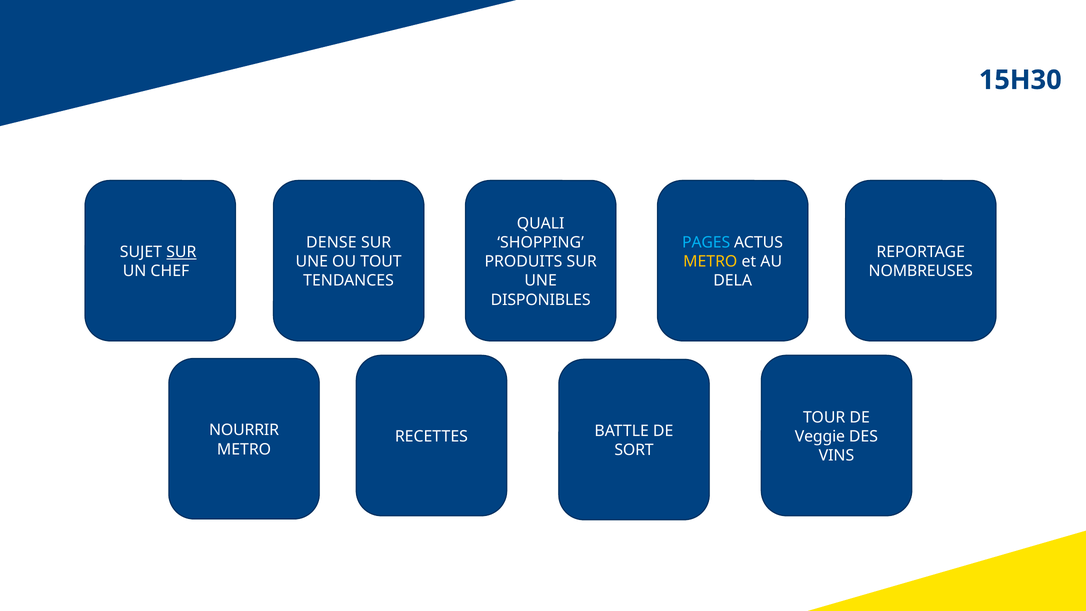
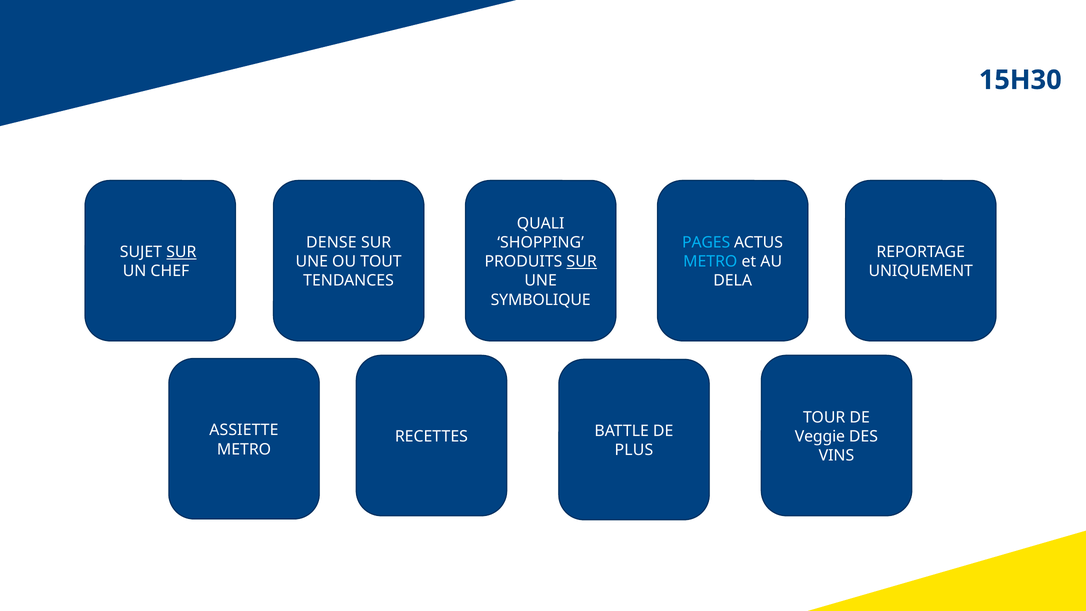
SUR underline: none -> present (582, 262)
METRO colour: yellow -> light blue (710, 262)
NOMBREUSES: NOMBREUSES -> UNIQUEMENT (921, 271)
DISPONIBLES: DISPONIBLES -> SYMBOLIQUE (541, 300)
NOURRIR: NOURRIR -> ASSIETTE (244, 430)
SORT: SORT -> PLUS (634, 450)
